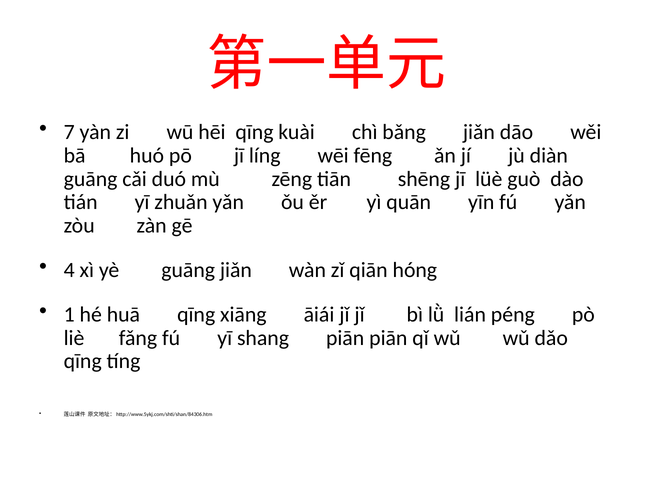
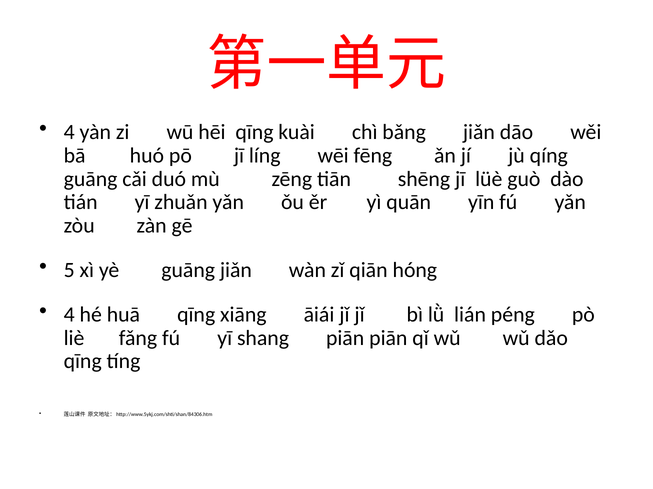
7: 7 -> 4 (69, 132)
diàn: diàn -> qíng (549, 156)
4: 4 -> 5 (69, 270)
1: 1 -> 4 (69, 315)
